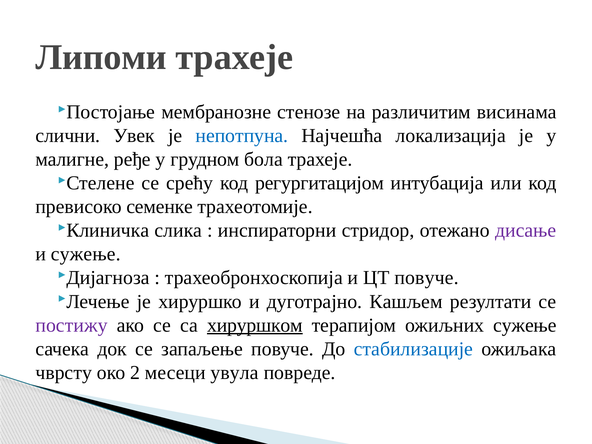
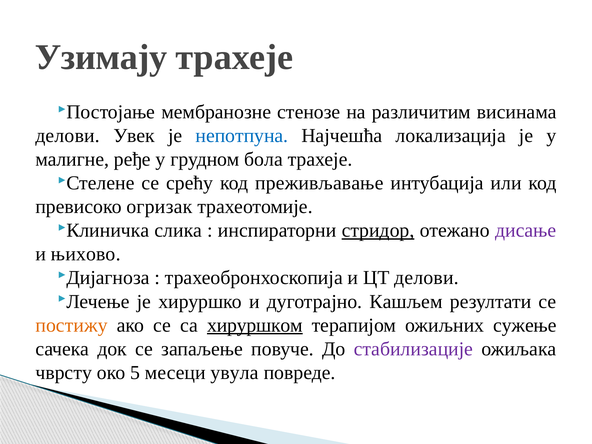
Липоми: Липоми -> Узимају (101, 57)
слични: слични -> делови (68, 136)
регургитацијом: регургитацијом -> преживљавање (319, 183)
семенке: семенке -> огризак (159, 207)
стридор underline: none -> present (378, 230)
и сужење: сужење -> њихово (86, 254)
ЦТ повуче: повуче -> делови (427, 278)
постижу colour: purple -> orange (72, 325)
стабилизације colour: blue -> purple (413, 349)
2: 2 -> 5 (135, 373)
